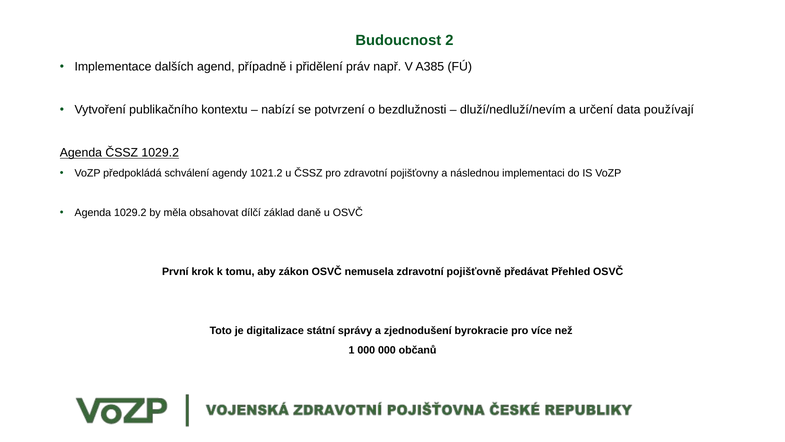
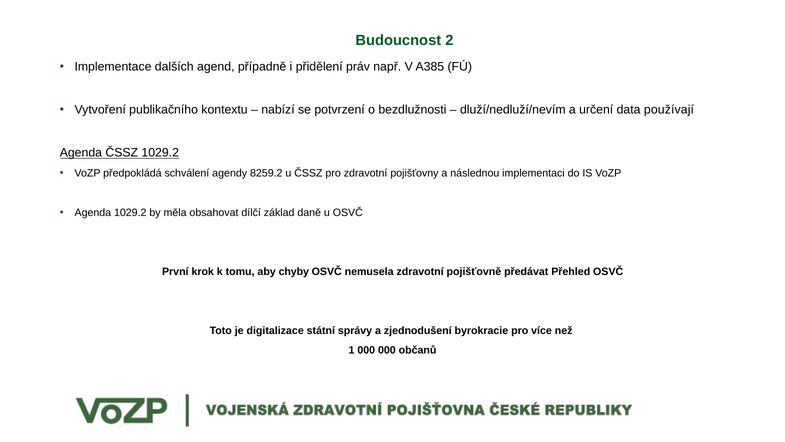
1021.2: 1021.2 -> 8259.2 (266, 173)
zákon: zákon -> chyby (294, 271)
